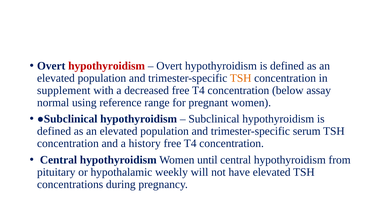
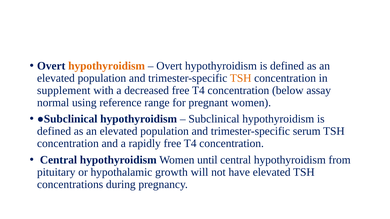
hypothyroidism colour: red -> orange (107, 66)
history: history -> rapidly (145, 144)
weekly: weekly -> growth (171, 172)
